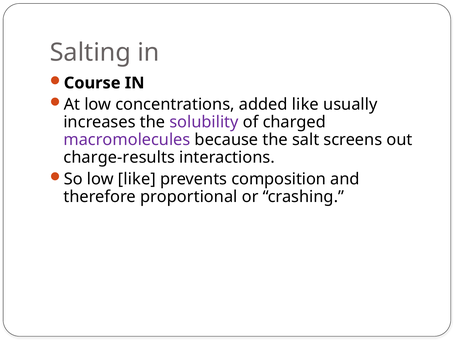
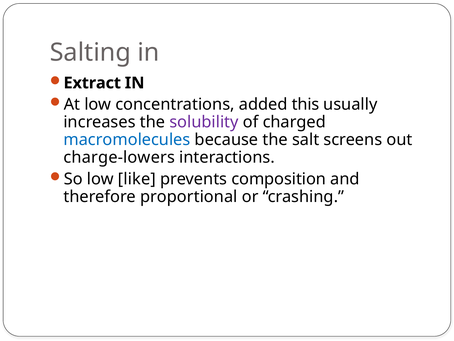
Course: Course -> Extract (92, 83)
added like: like -> this (306, 104)
macromolecules colour: purple -> blue (127, 140)
charge-results: charge-results -> charge-lowers (119, 157)
